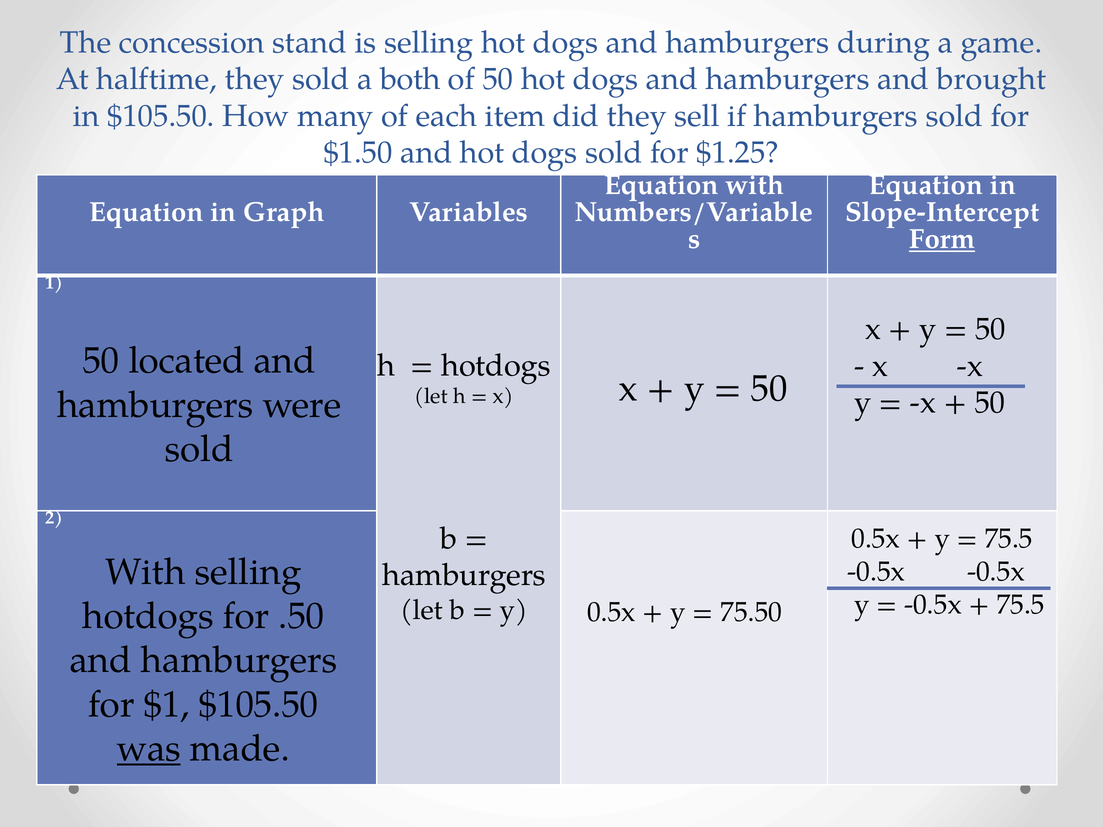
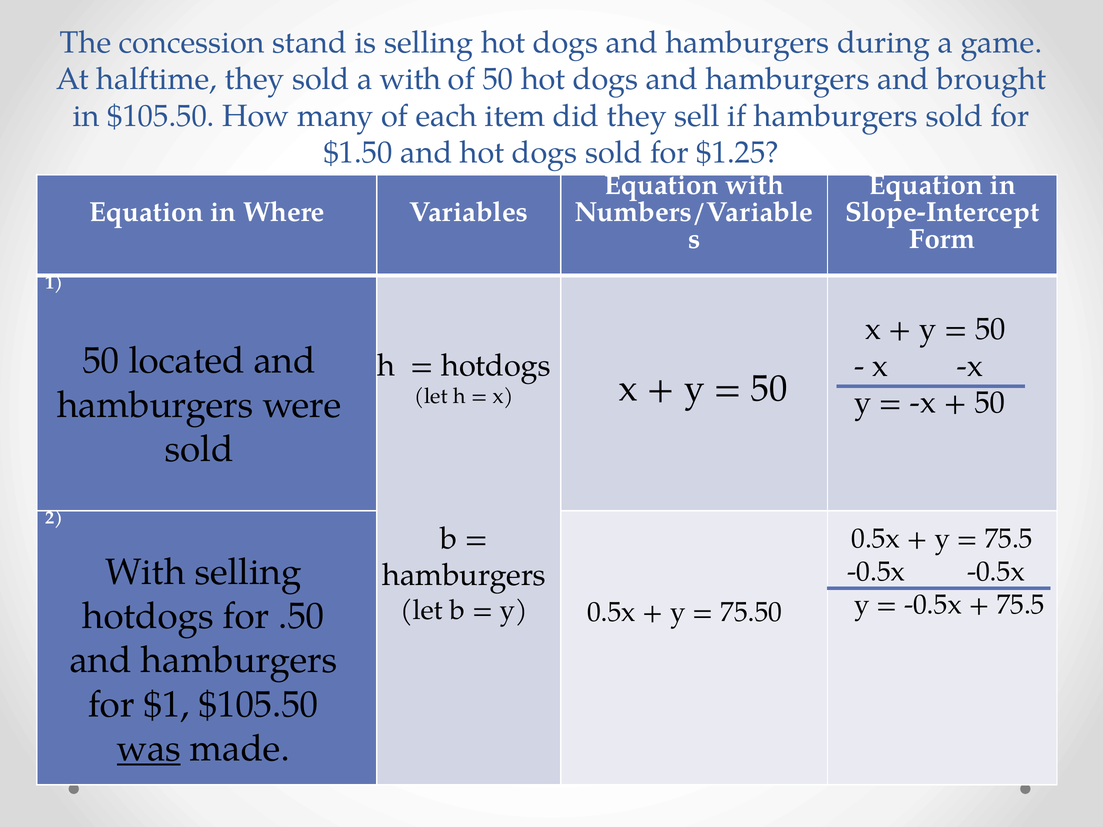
a both: both -> with (410, 79)
Graph: Graph -> Where (284, 212)
Form underline: present -> none (942, 239)
